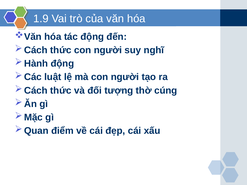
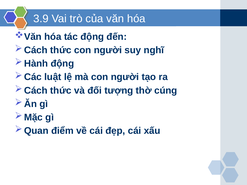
1.9: 1.9 -> 3.9 (41, 19)
